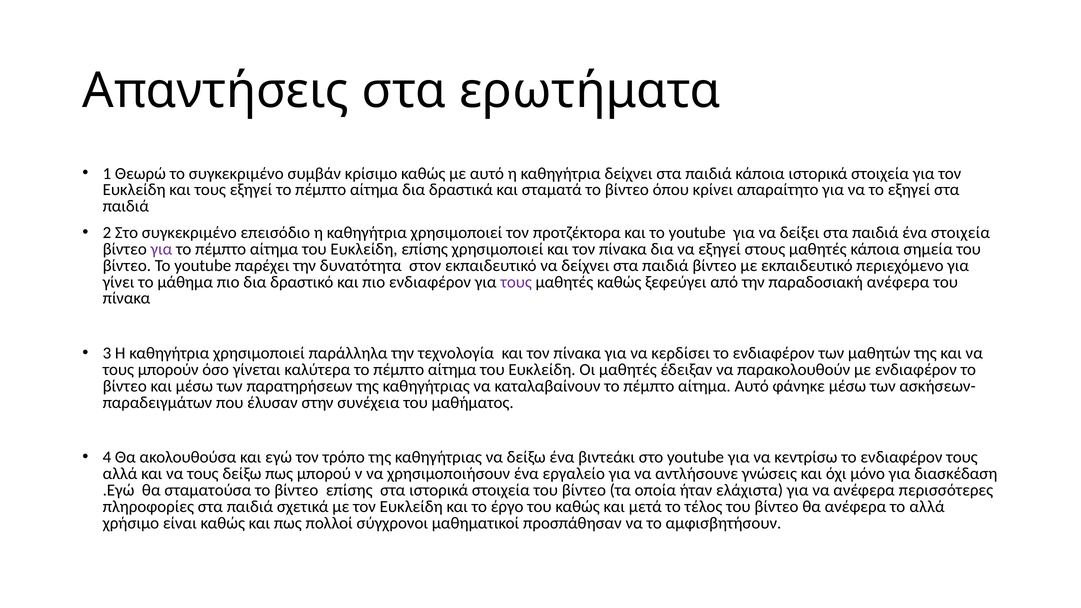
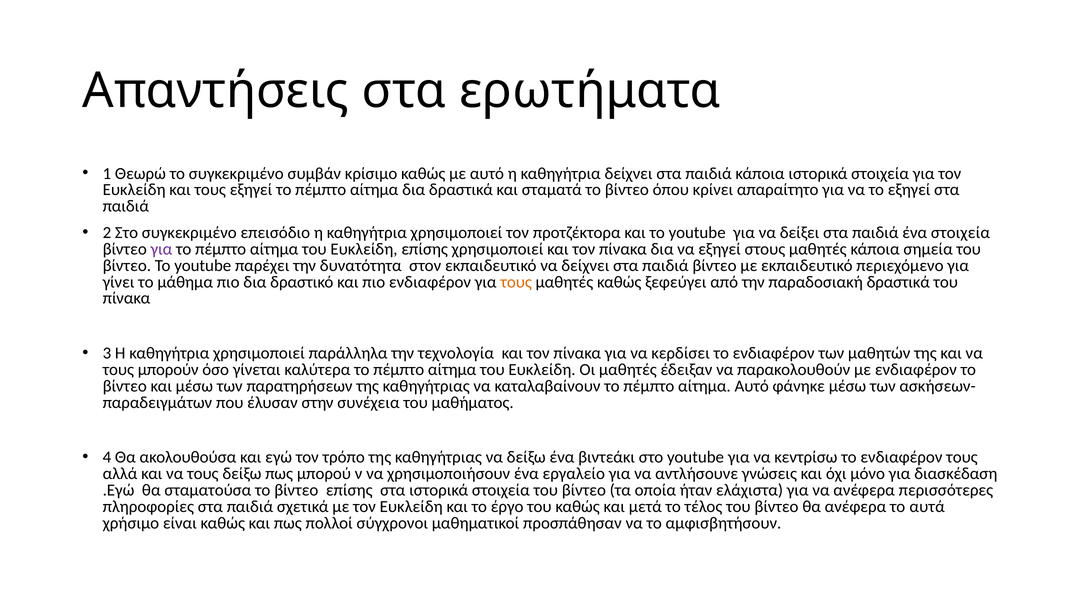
τους colour: purple -> orange (516, 282)
παραδοσιακή ανέφερα: ανέφερα -> δραστικά (898, 282)
το αλλά: αλλά -> αυτά (927, 507)
